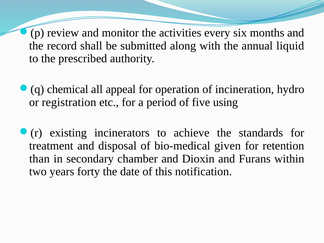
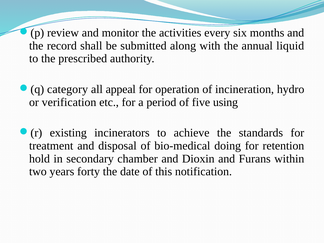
chemical: chemical -> category (68, 89)
registration: registration -> verification (69, 102)
given: given -> doing (228, 146)
than: than -> hold (39, 159)
